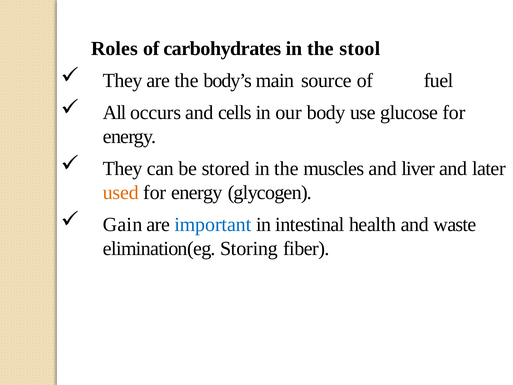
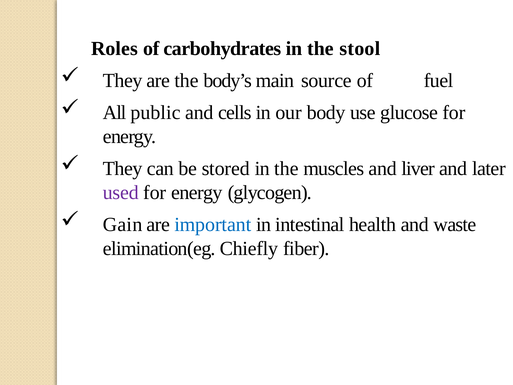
occurs: occurs -> public (155, 113)
used colour: orange -> purple (121, 192)
Storing: Storing -> Chiefly (249, 248)
